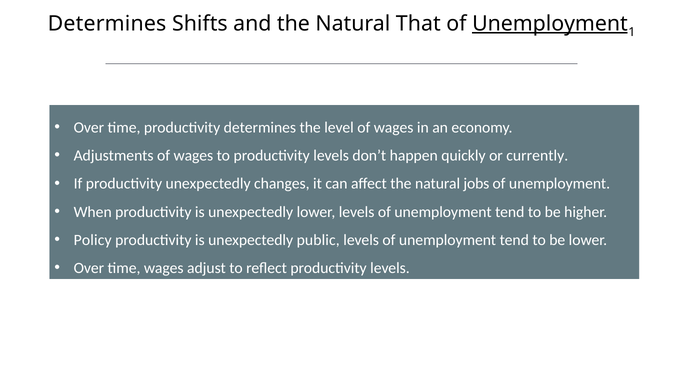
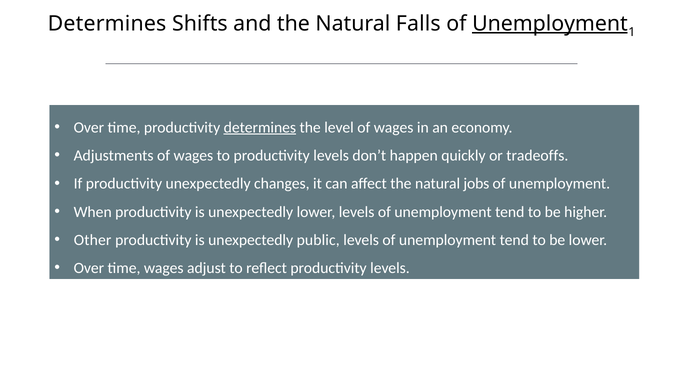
That: That -> Falls (418, 24)
determines underline: none -> present (260, 127)
currently: currently -> tradeoffs (537, 156)
Policy: Policy -> Other (93, 240)
